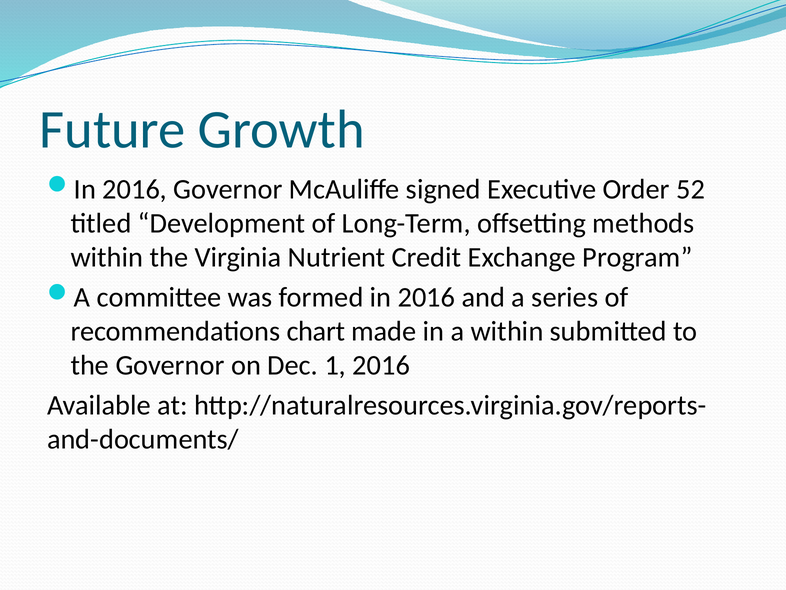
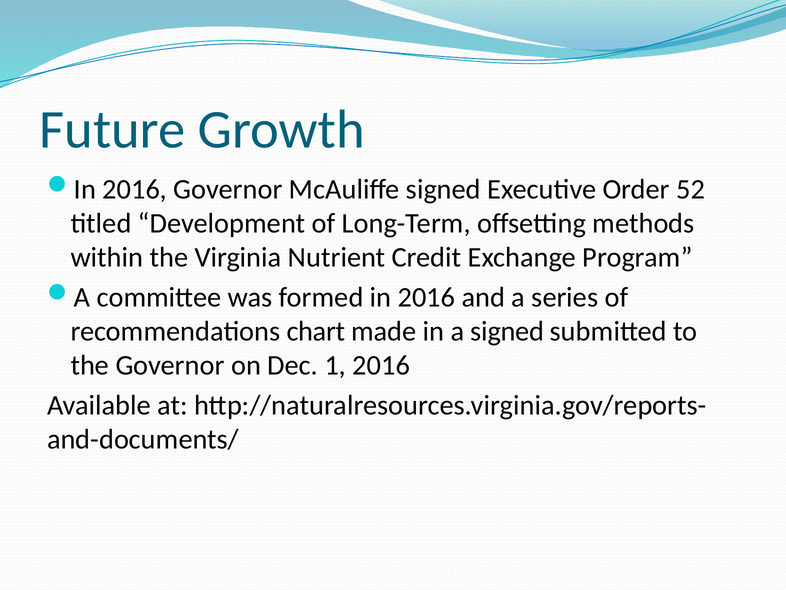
a within: within -> signed (507, 331)
